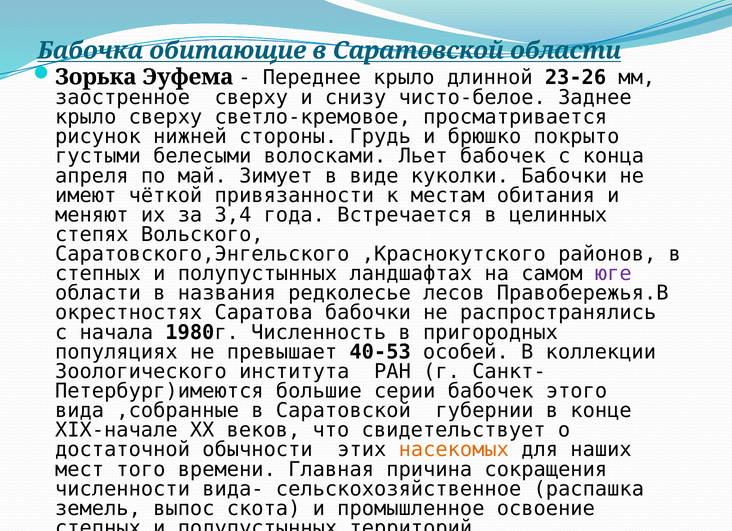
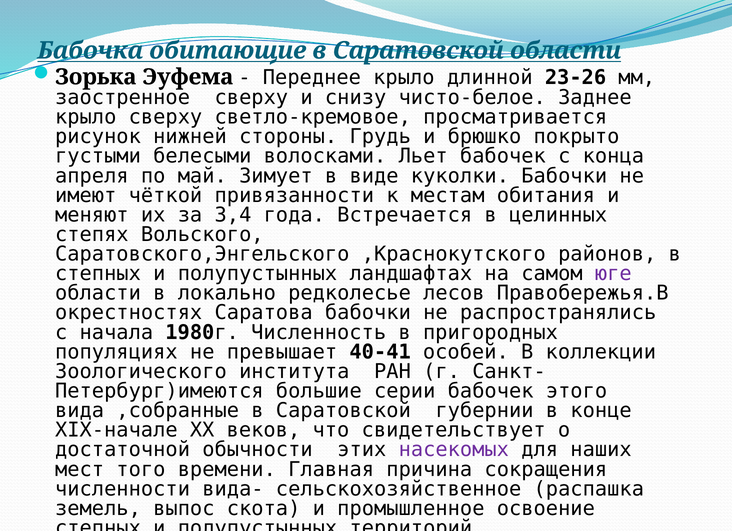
названия: названия -> локально (227, 293)
40-53: 40-53 -> 40-41 (380, 351)
насекомых colour: orange -> purple (454, 449)
